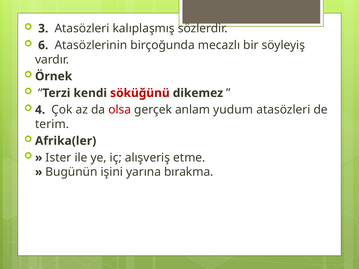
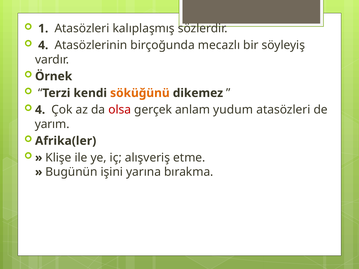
3: 3 -> 1 (43, 29)
6: 6 -> 4 (43, 45)
söküğünü colour: red -> orange (140, 93)
terim: terim -> yarım (52, 124)
Ister: Ister -> Klişe (58, 158)
